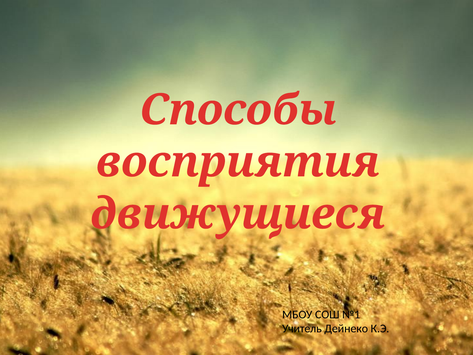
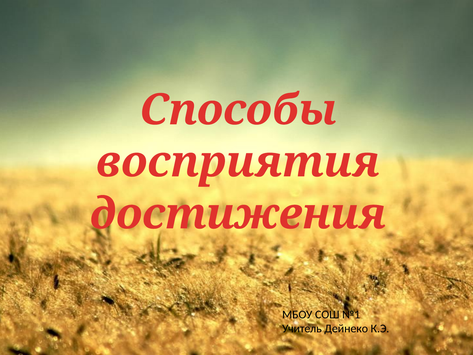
движущиеся: движущиеся -> достижения (238, 214)
